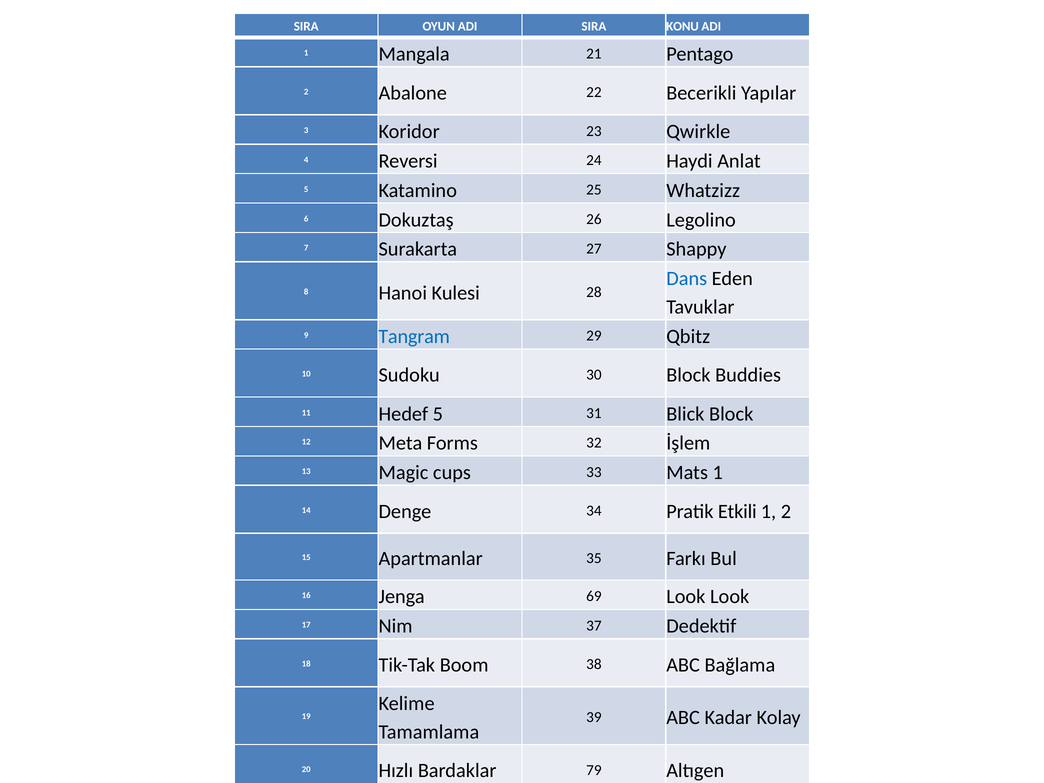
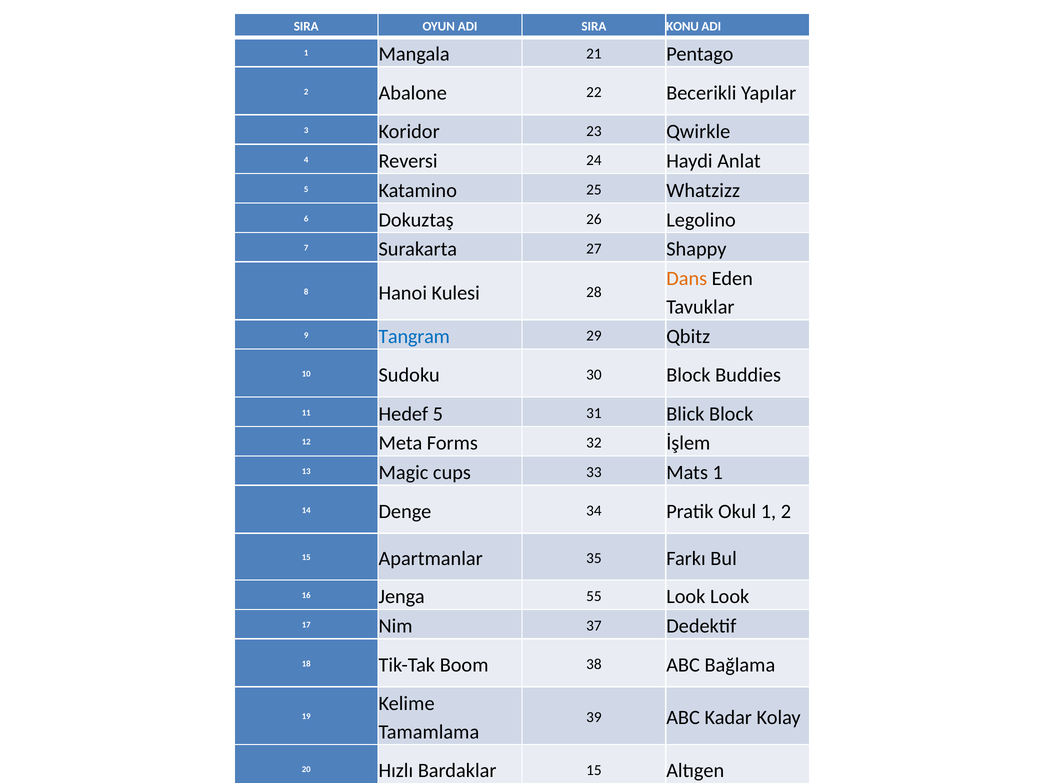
Dans colour: blue -> orange (687, 279)
Etkili: Etkili -> Okul (737, 511)
69: 69 -> 55 (594, 596)
Bardaklar 79: 79 -> 15 (594, 770)
